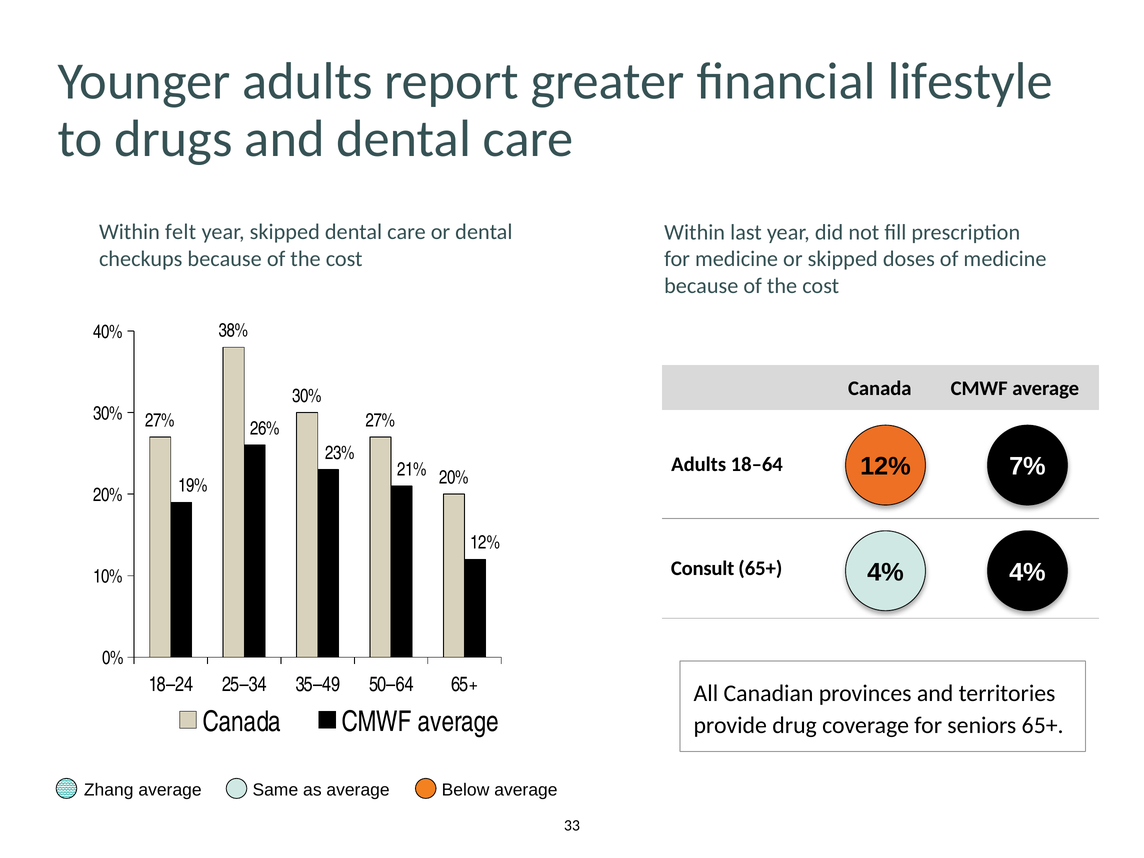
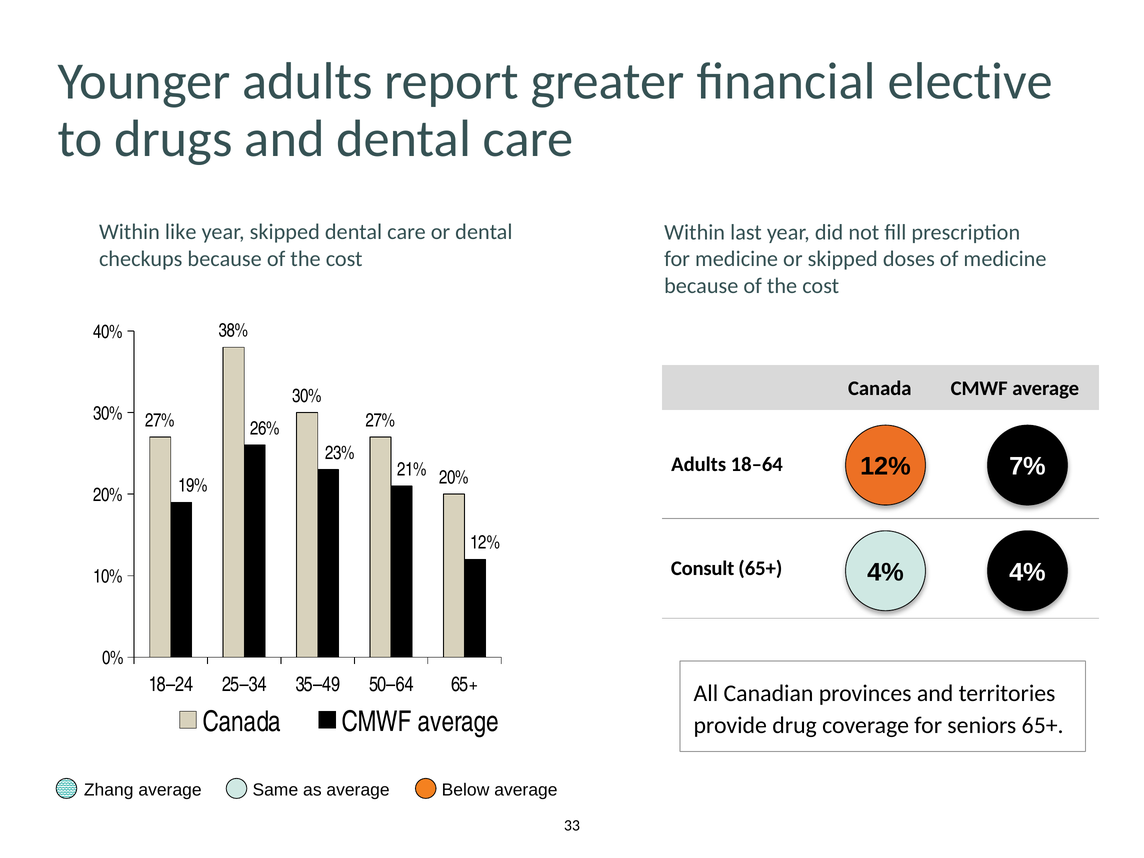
lifestyle: lifestyle -> elective (970, 82)
felt: felt -> like (181, 232)
